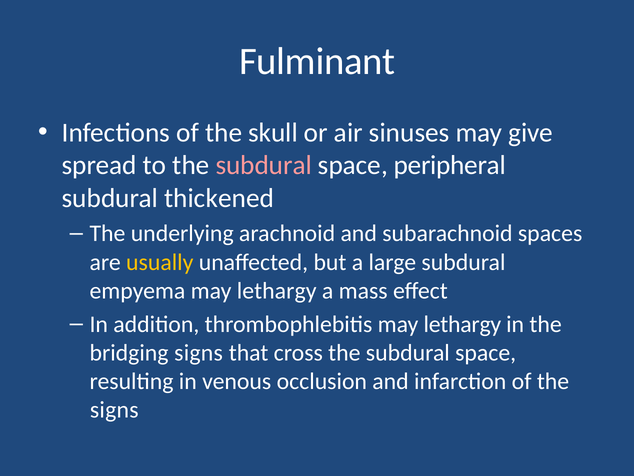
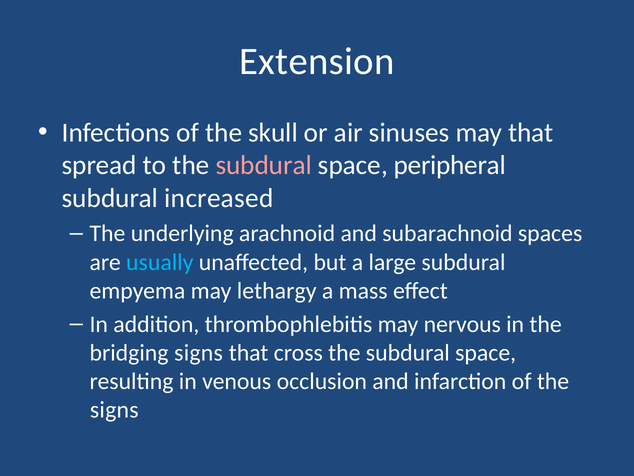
Fulminant: Fulminant -> Extension (317, 61)
may give: give -> that (531, 132)
thickened: thickened -> increased (219, 198)
usually colour: yellow -> light blue (160, 262)
thrombophlebitis may lethargy: lethargy -> nervous (462, 324)
